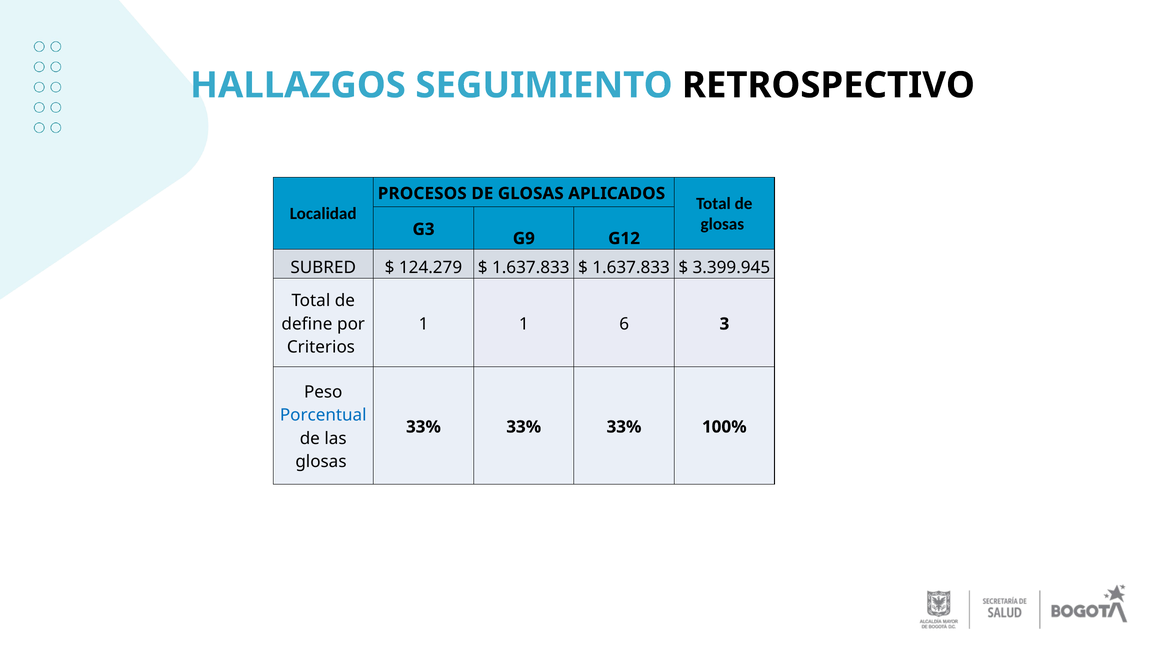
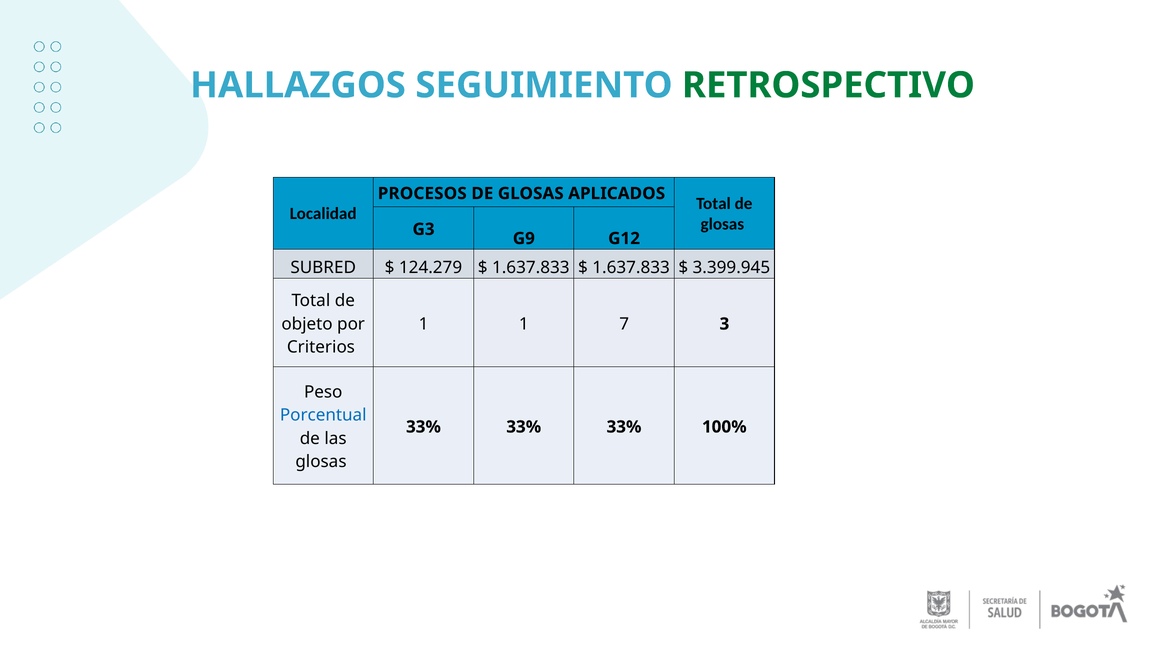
RETROSPECTIVO colour: black -> green (828, 85)
define: define -> objeto (307, 324)
6: 6 -> 7 (624, 324)
